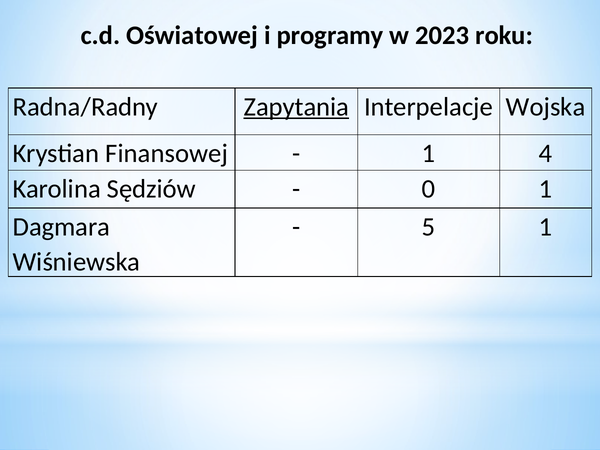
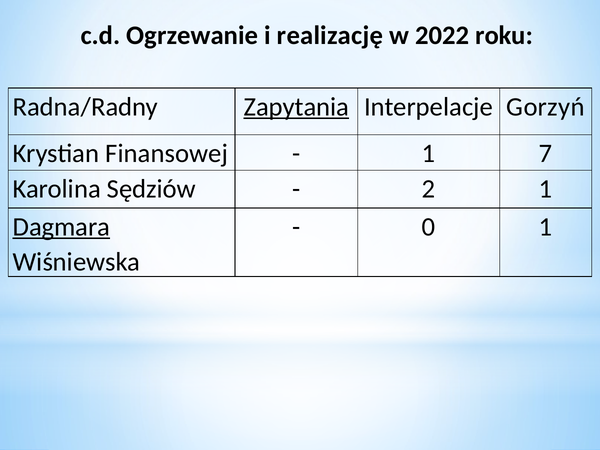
Oświatowej: Oświatowej -> Ogrzewanie (192, 35)
programy: programy -> realizację (330, 35)
2023: 2023 -> 2022 (442, 35)
Wojska: Wojska -> Gorzyń (545, 107)
4: 4 -> 7 (546, 154)
0: 0 -> 2 (429, 189)
Dagmara underline: none -> present (61, 227)
5: 5 -> 0 (429, 227)
